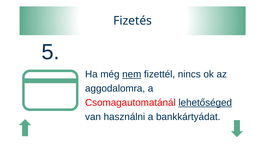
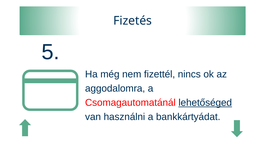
nem underline: present -> none (132, 74)
